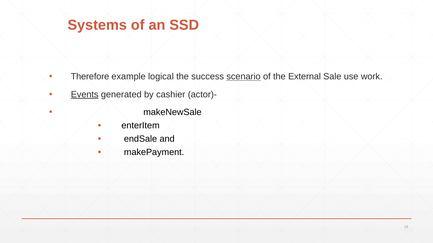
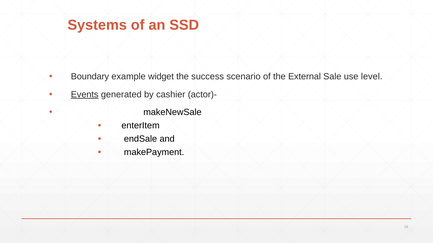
Therefore: Therefore -> Boundary (90, 77)
logical: logical -> widget (161, 77)
scenario underline: present -> none (244, 77)
work: work -> level (372, 77)
